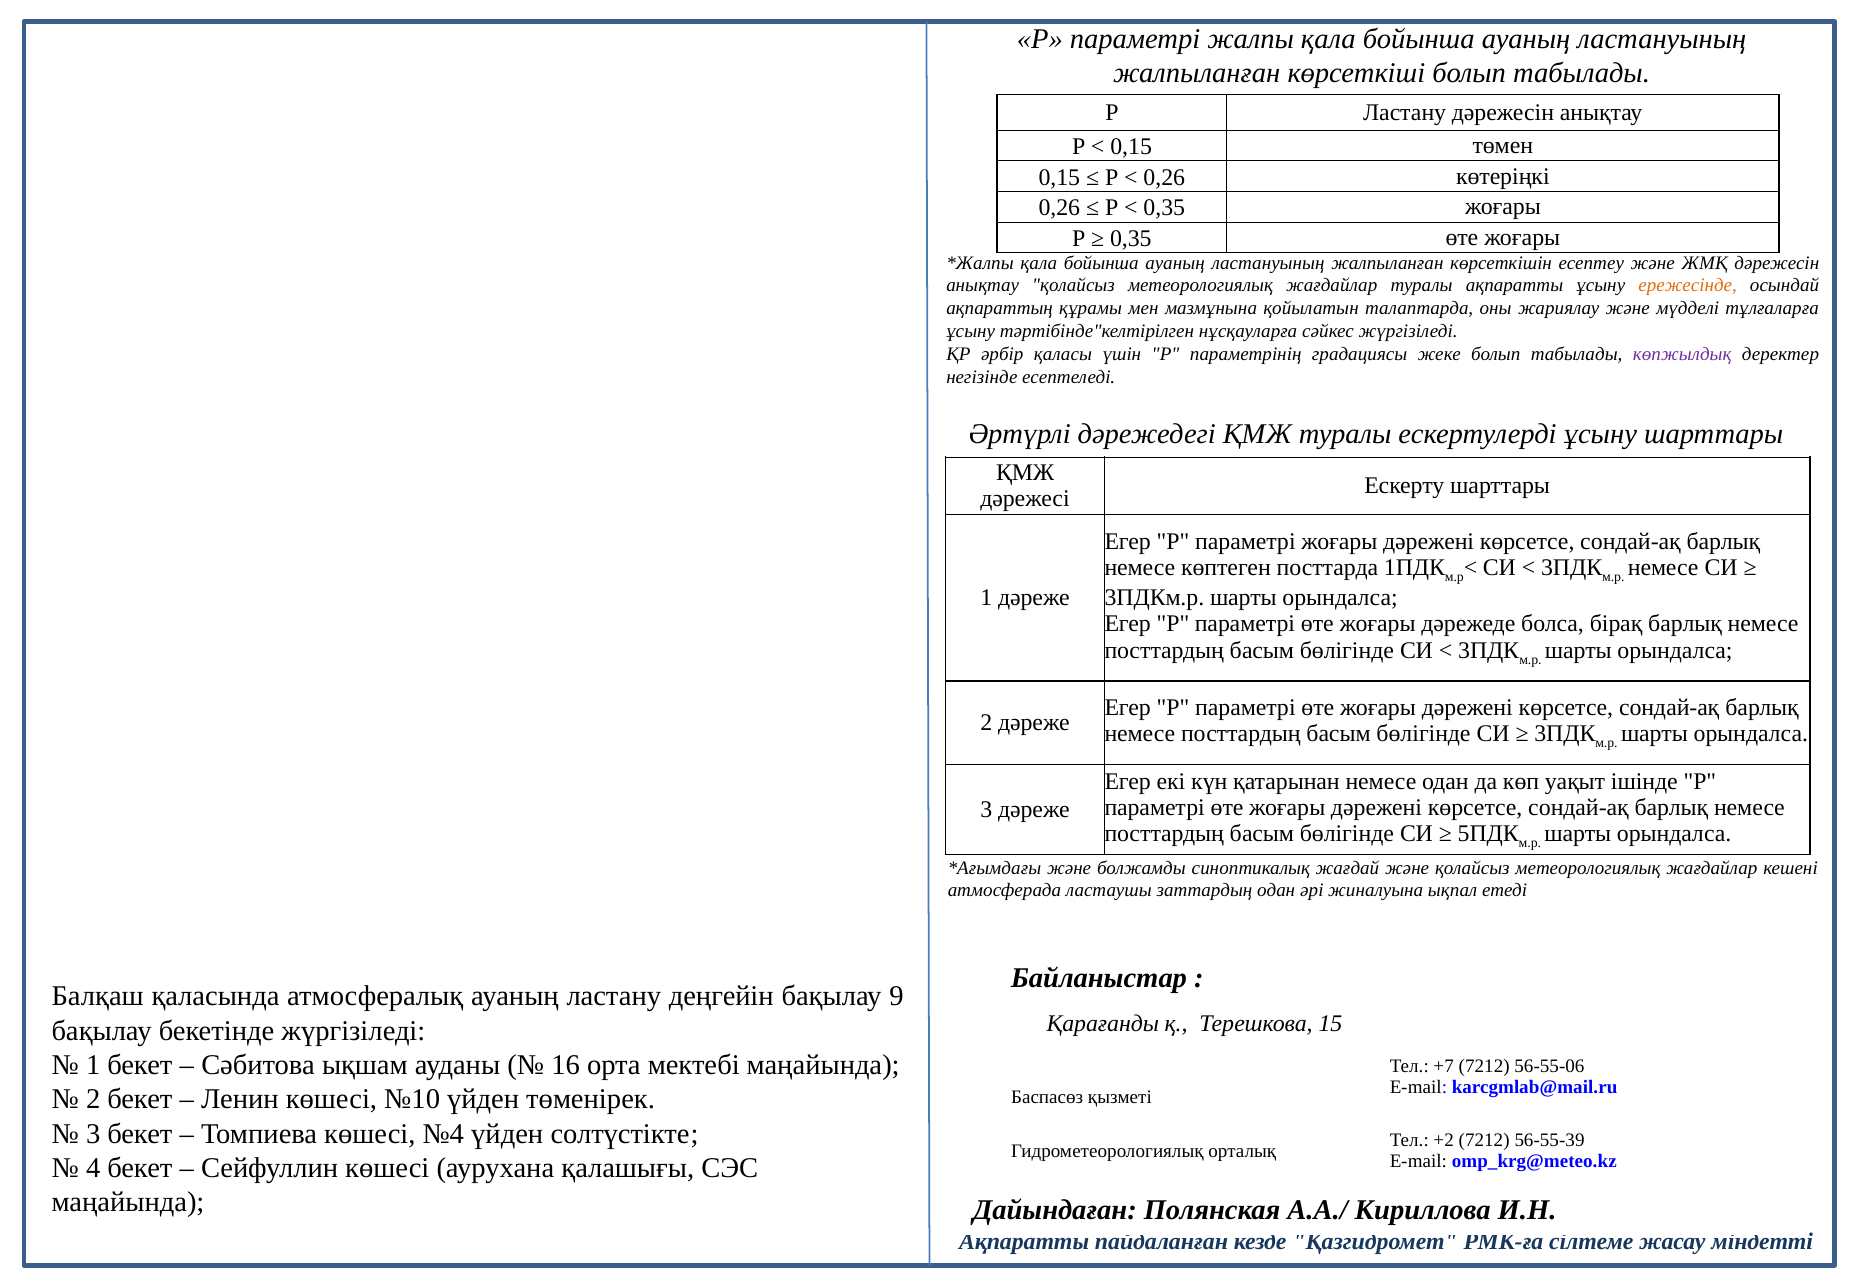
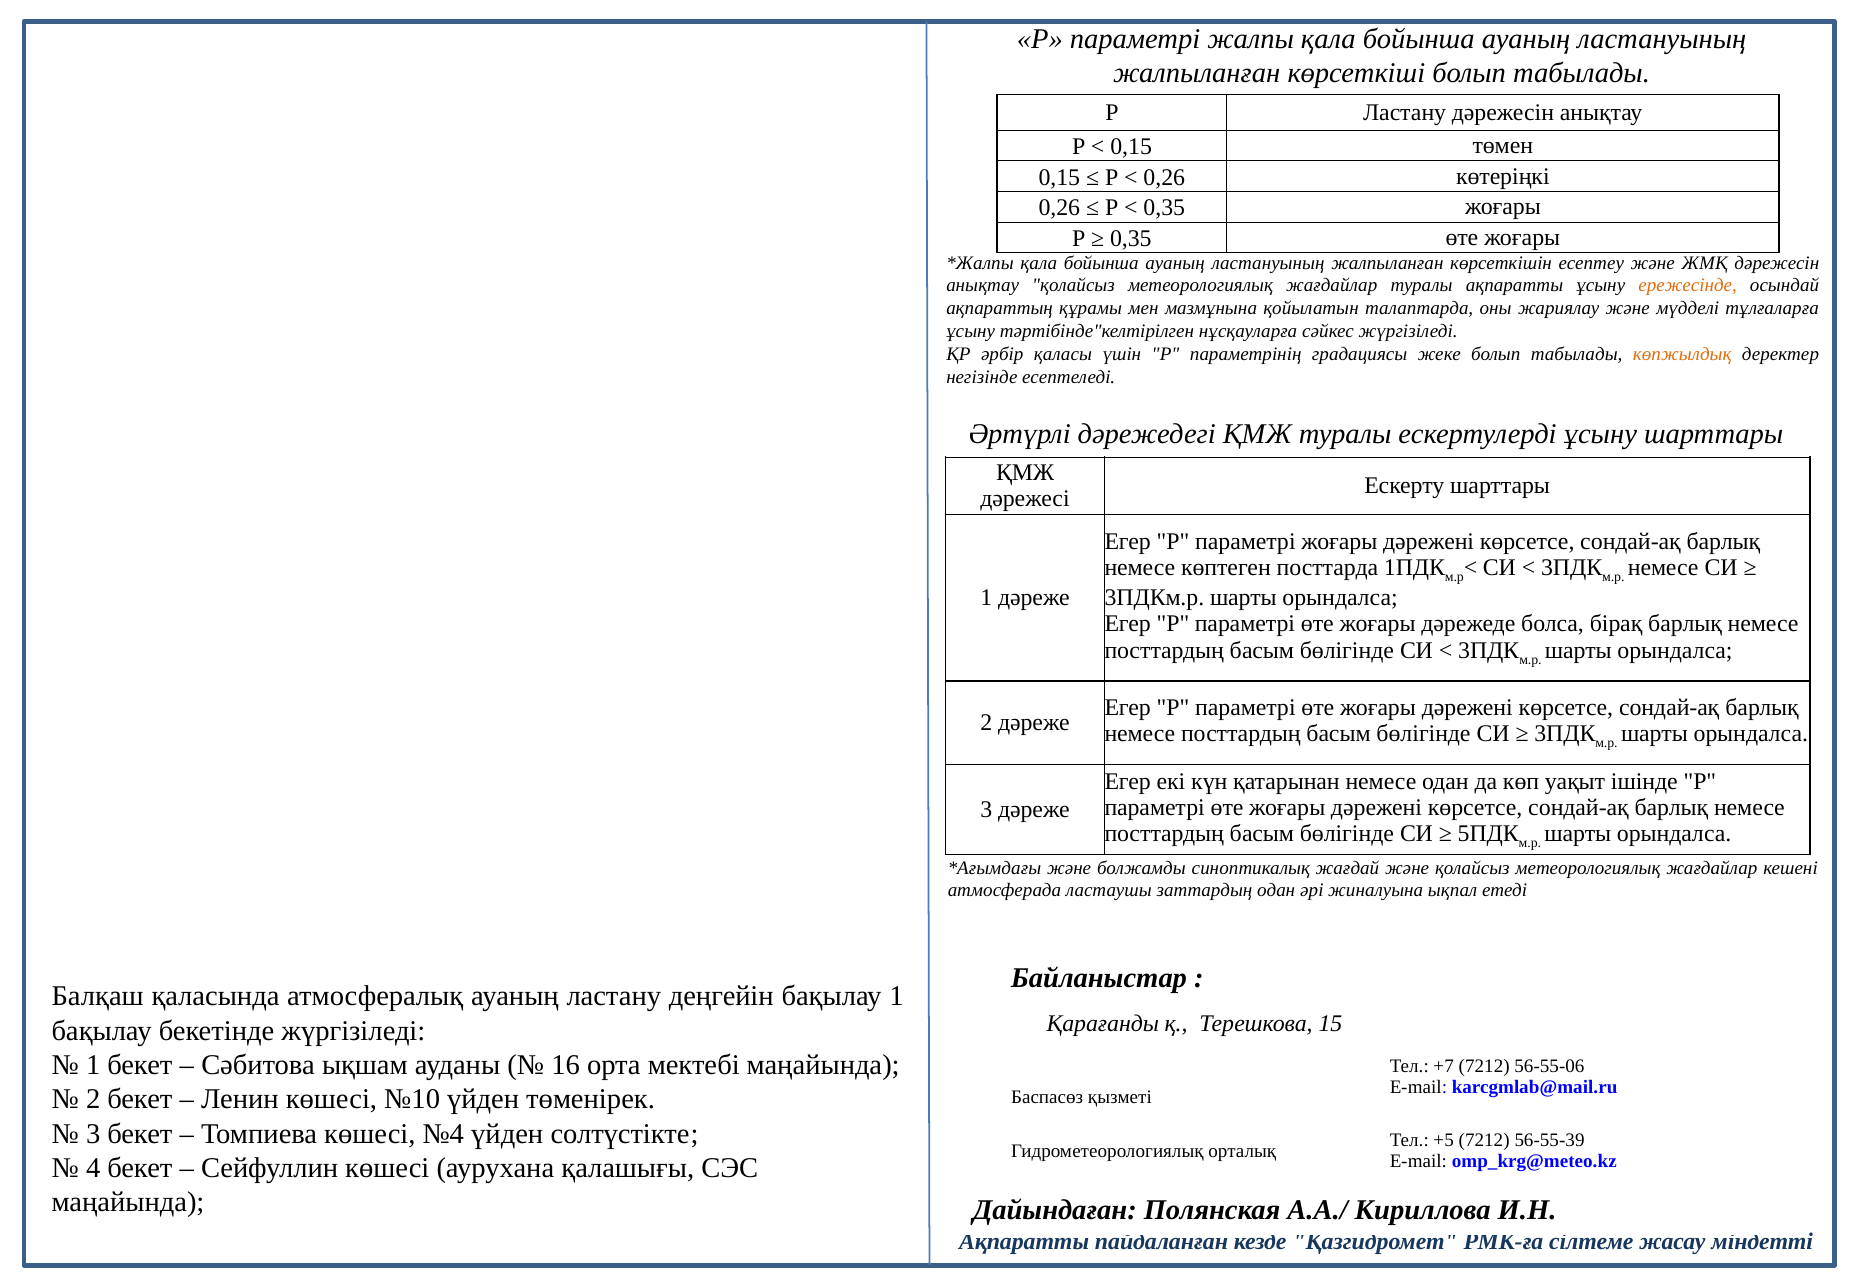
көпжылдық colour: purple -> orange (1682, 354)
бақылау 9: 9 -> 1 (896, 996)
+2: +2 -> +5 (1444, 1140)
